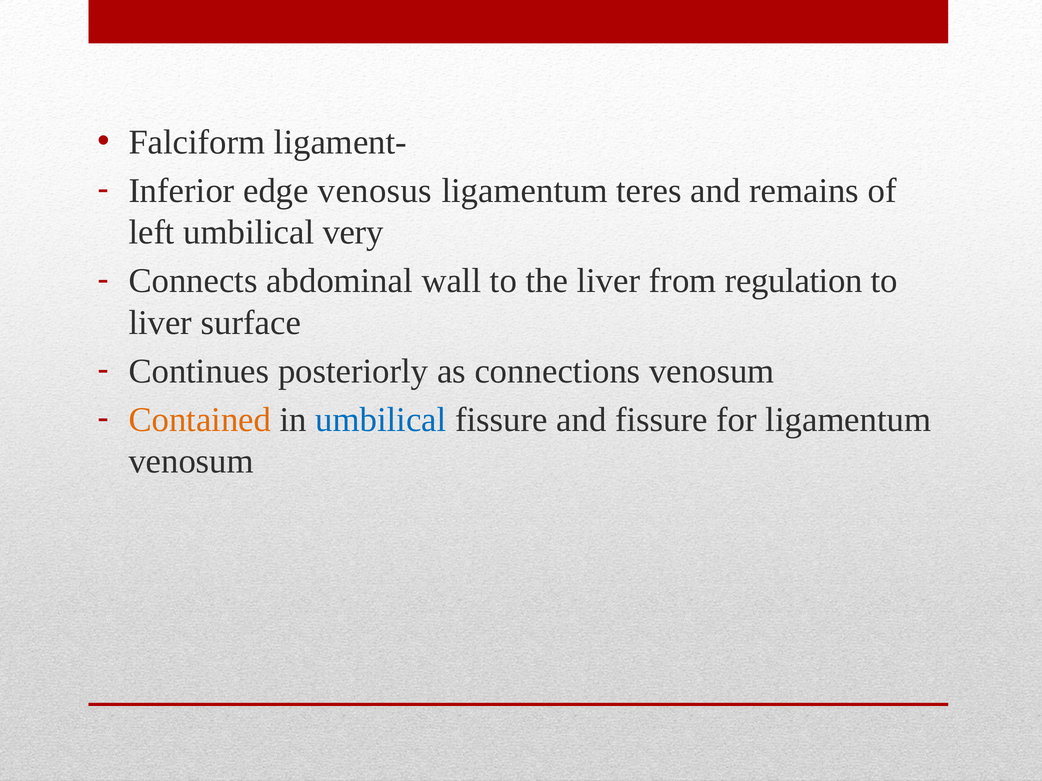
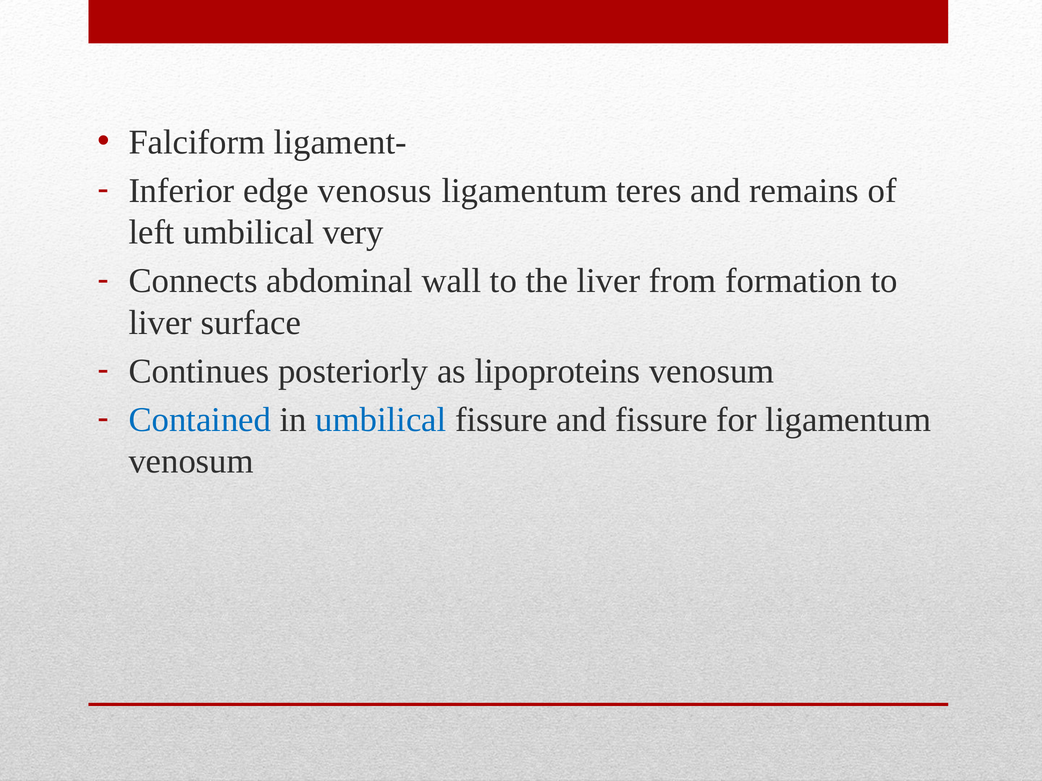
regulation: regulation -> formation (794, 281)
connections: connections -> lipoproteins (558, 371)
Contained colour: orange -> blue (200, 420)
